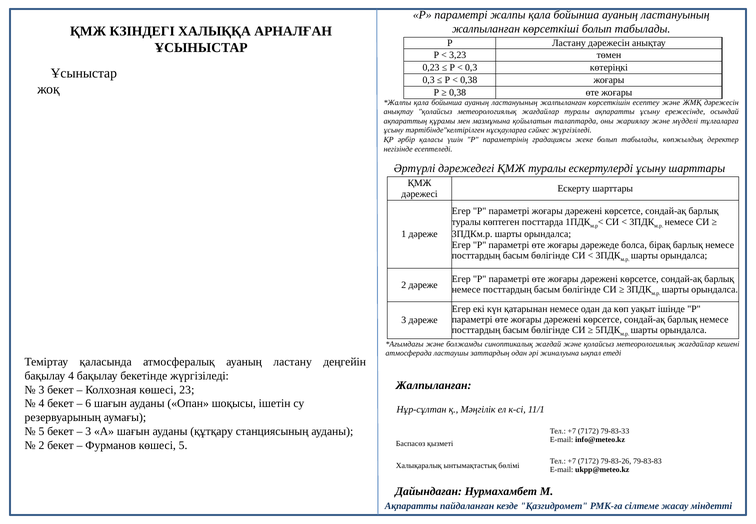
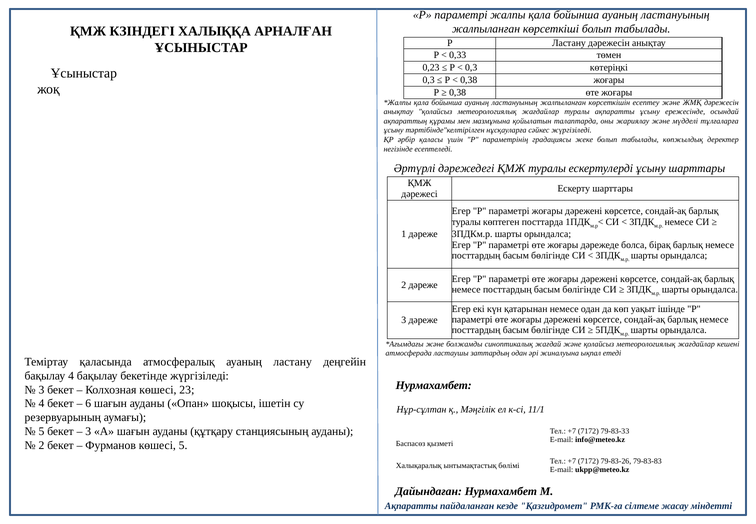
3,23: 3,23 -> 0,33 (458, 55)
Жалпыланған: Жалпыланған -> Нурмахамбет (434, 385)
